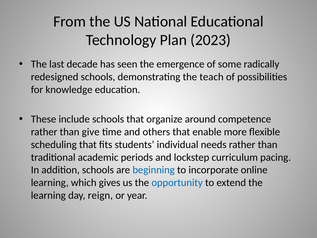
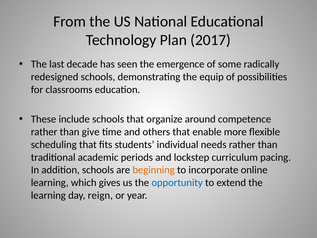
2023: 2023 -> 2017 (211, 40)
teach: teach -> equip (212, 77)
knowledge: knowledge -> classrooms (69, 90)
beginning colour: blue -> orange (154, 170)
